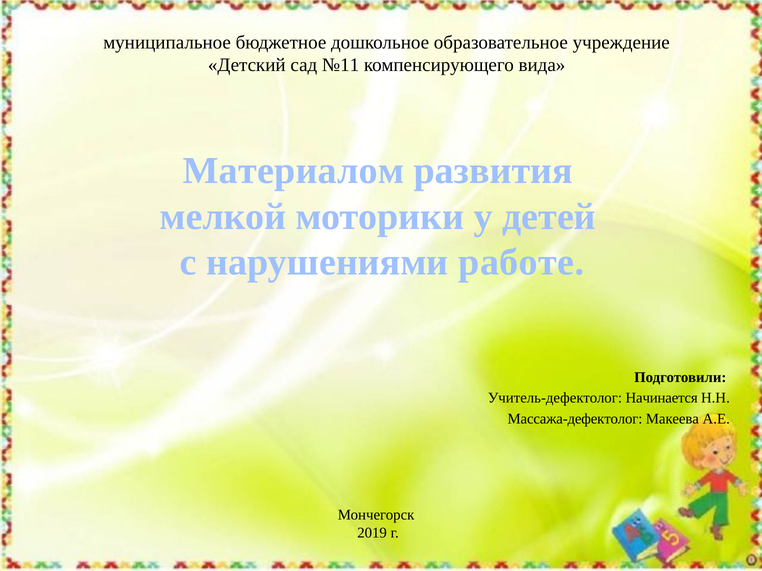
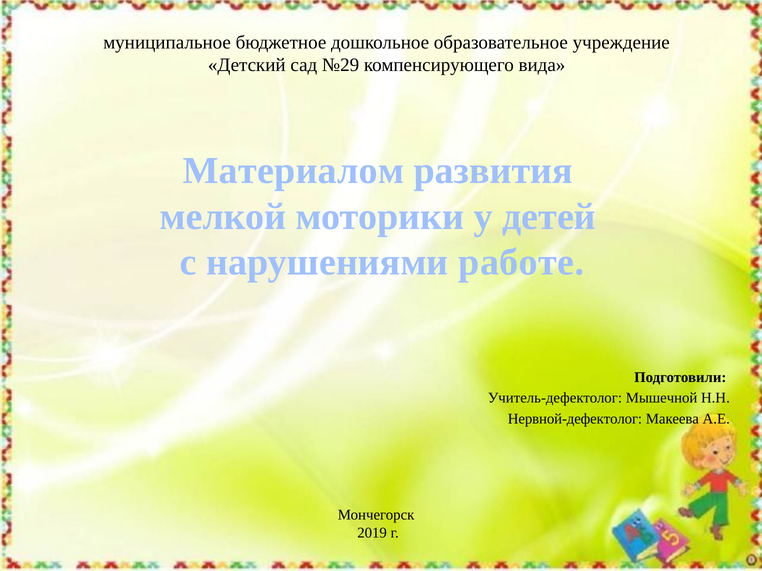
№11: №11 -> №29 (341, 65)
Начинается: Начинается -> Мышечной (662, 398)
Массажа-дефектолог: Массажа-дефектолог -> Нервной-дефектолог (575, 419)
